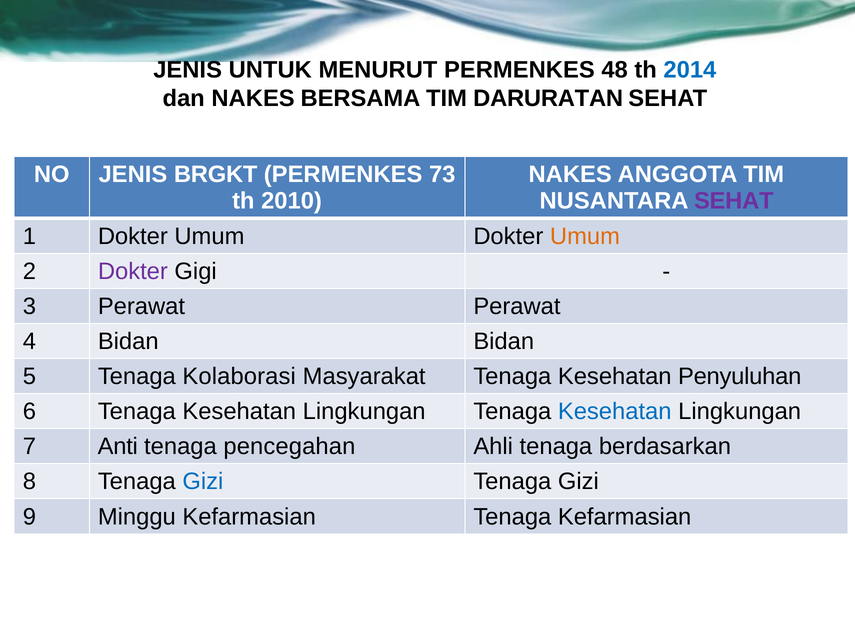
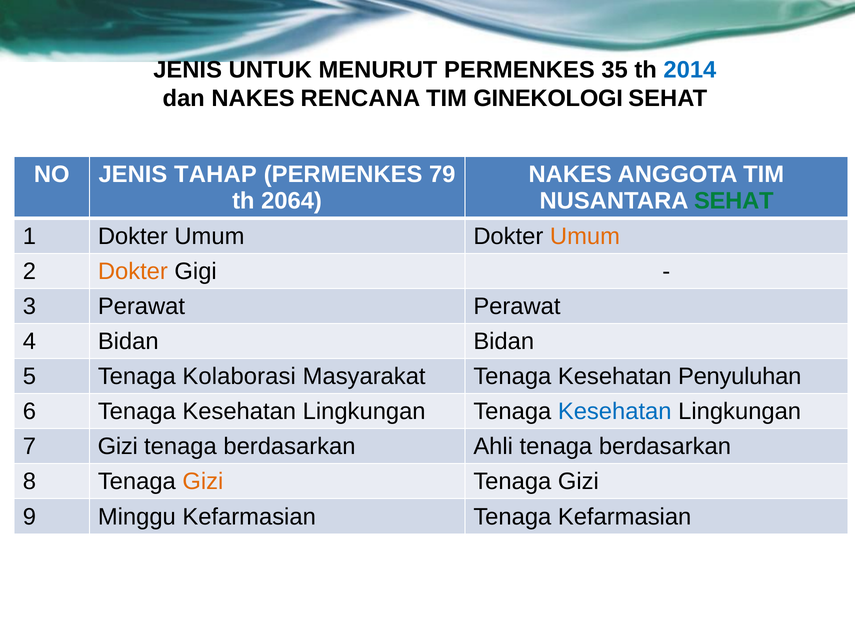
48: 48 -> 35 (615, 70)
BERSAMA: BERSAMA -> RENCANA (360, 98)
DARURATAN: DARURATAN -> GINEKOLOGI (548, 98)
BRGKT: BRGKT -> TAHAP (215, 175)
73: 73 -> 79 (442, 175)
2010: 2010 -> 2064 (292, 201)
SEHAT colour: purple -> green (734, 201)
Dokter colour: purple -> orange (133, 271)
7 Anti: Anti -> Gizi (118, 447)
pencegahan: pencegahan -> berdasarkan (289, 447)
Gizi colour: blue -> orange (203, 482)
